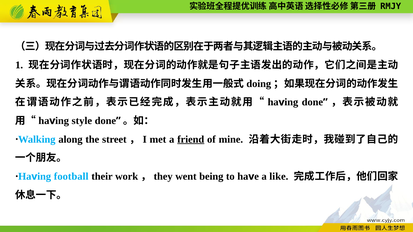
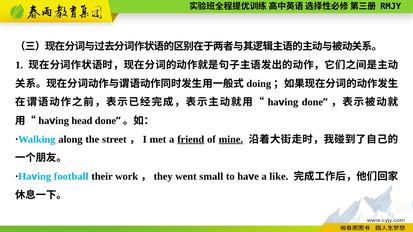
style: style -> head (82, 121)
mine underline: none -> present (231, 139)
being: being -> small (211, 177)
